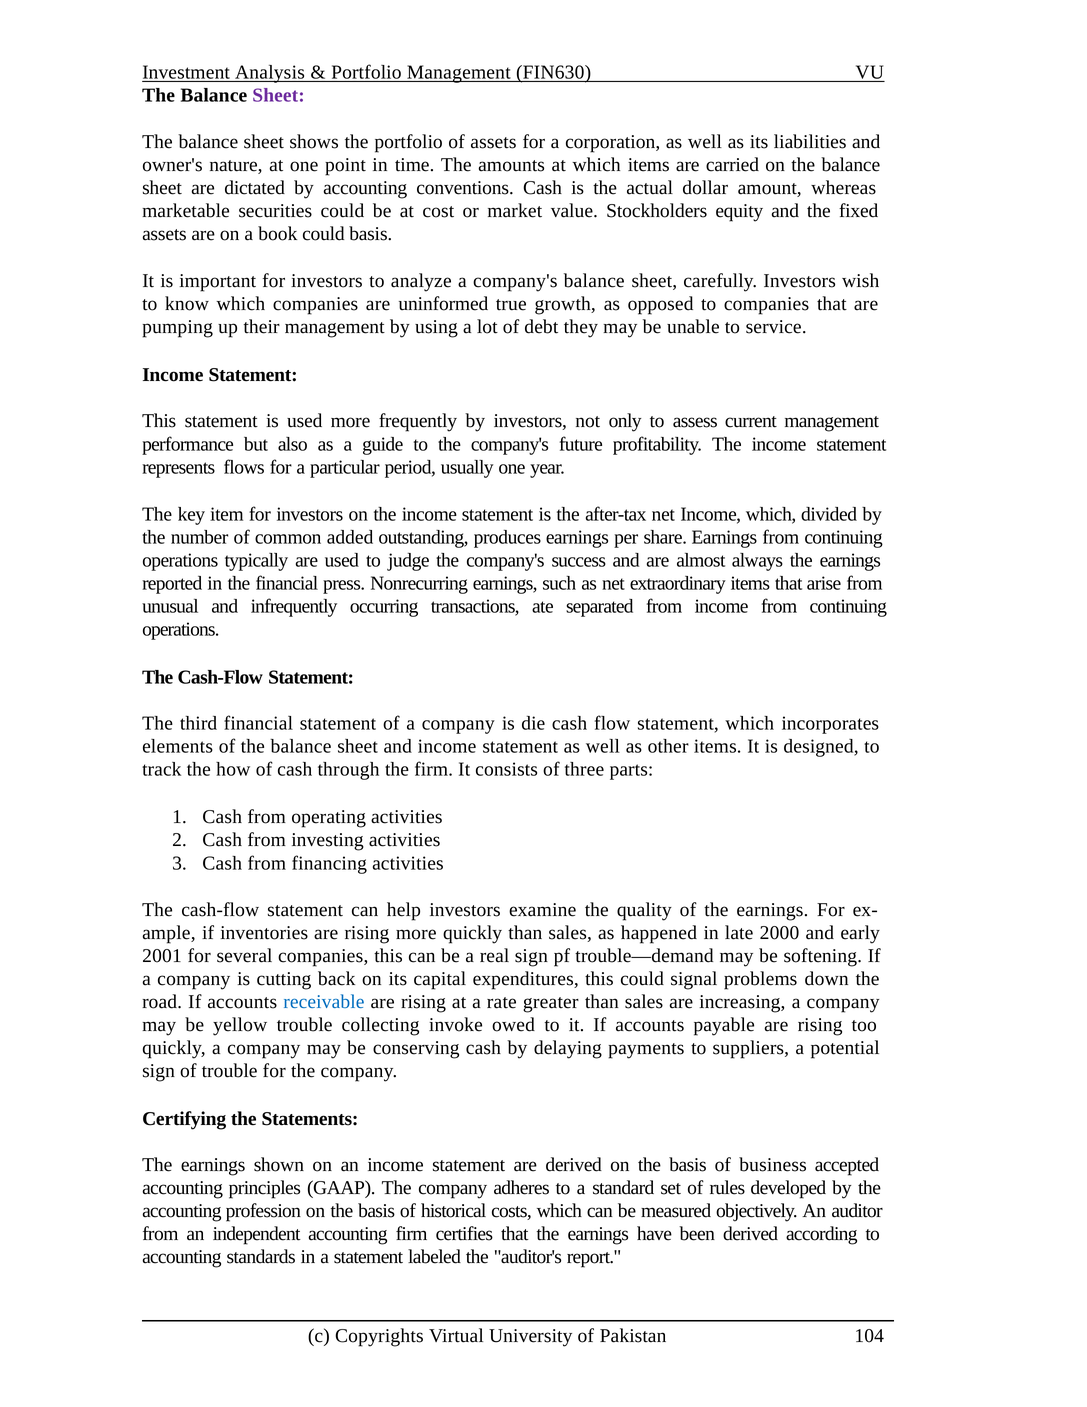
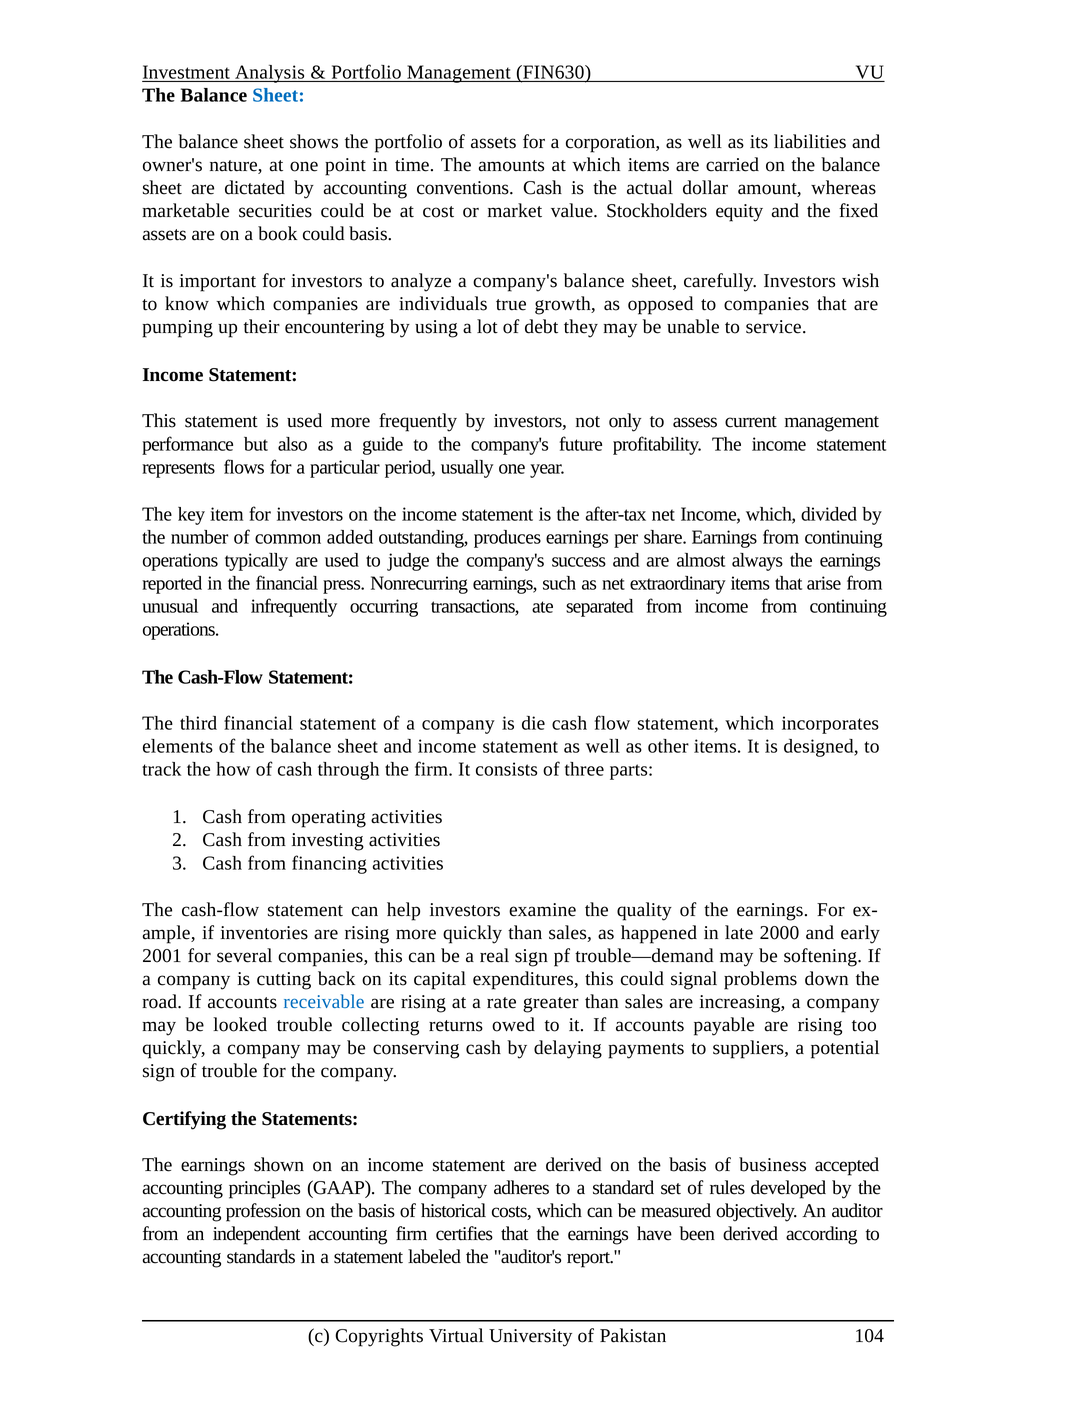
Sheet colour: purple -> blue (279, 95)
uninformed: uninformed -> individuals (443, 304)
their management: management -> encountering (335, 327)
yellow: yellow -> looked (240, 1024)
invoke: invoke -> returns (456, 1024)
